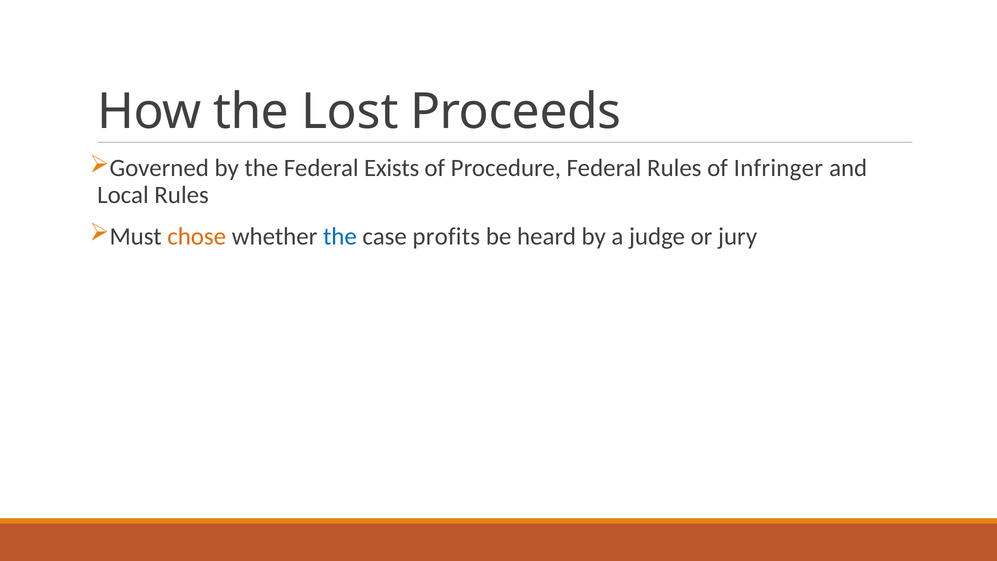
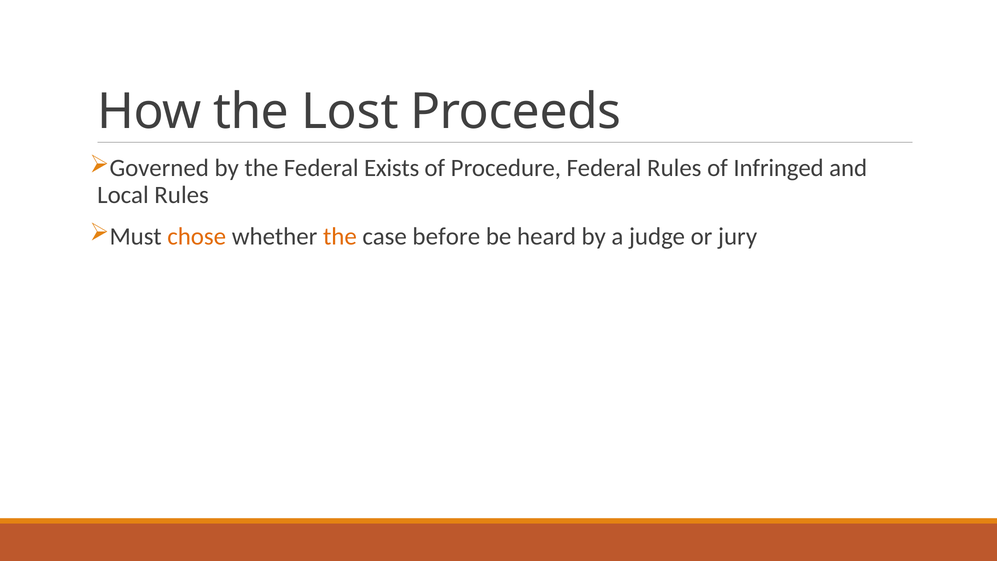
Infringer: Infringer -> Infringed (779, 168)
the colour: blue -> orange (340, 236)
profits: profits -> before (446, 236)
